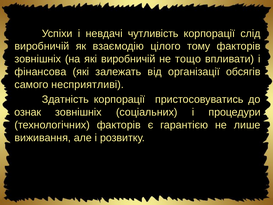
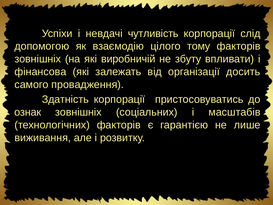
виробничій: виробничій -> допомогою (42, 46)
тощо: тощо -> збуту (188, 59)
обсягів: обсягів -> досить (243, 72)
несприятливі: несприятливі -> провадження (88, 84)
процедури: процедури -> масштабів (235, 112)
